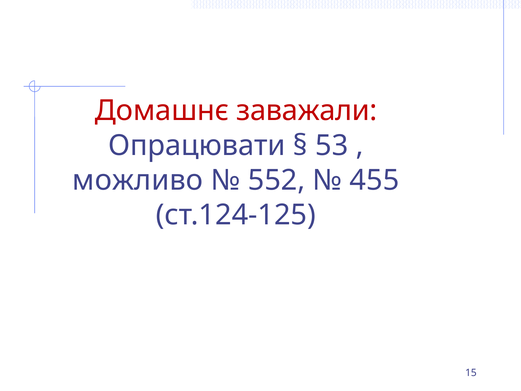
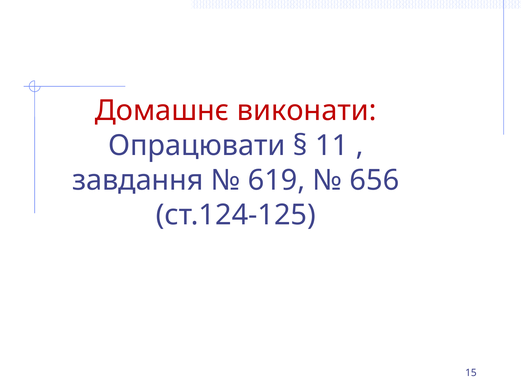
заважали: заважали -> виконати (307, 111)
53: 53 -> 11 (332, 145)
можливо: можливо -> завдання (138, 180)
552: 552 -> 619 (277, 180)
455: 455 -> 656 (374, 180)
